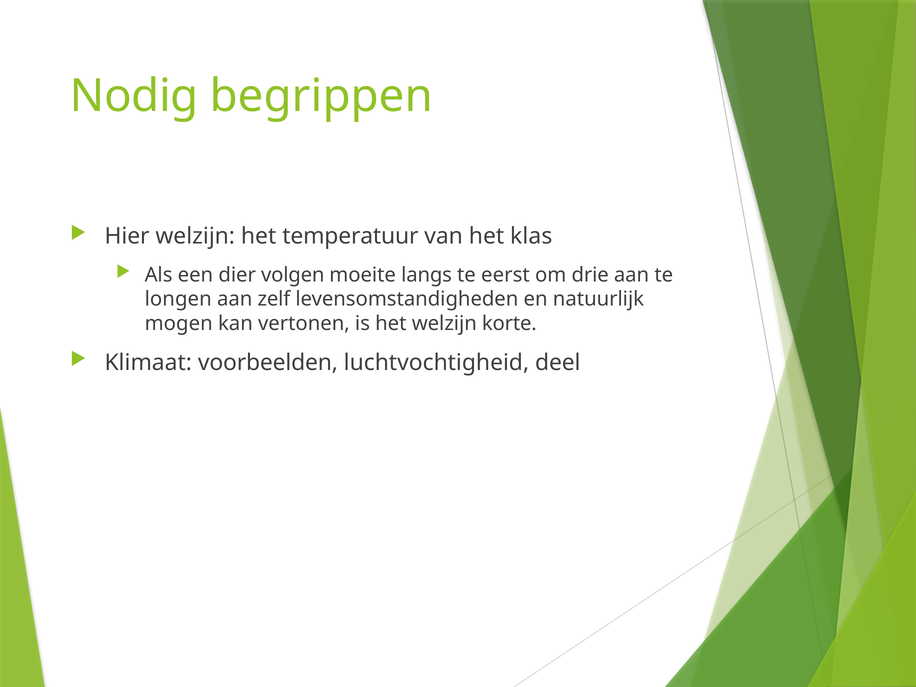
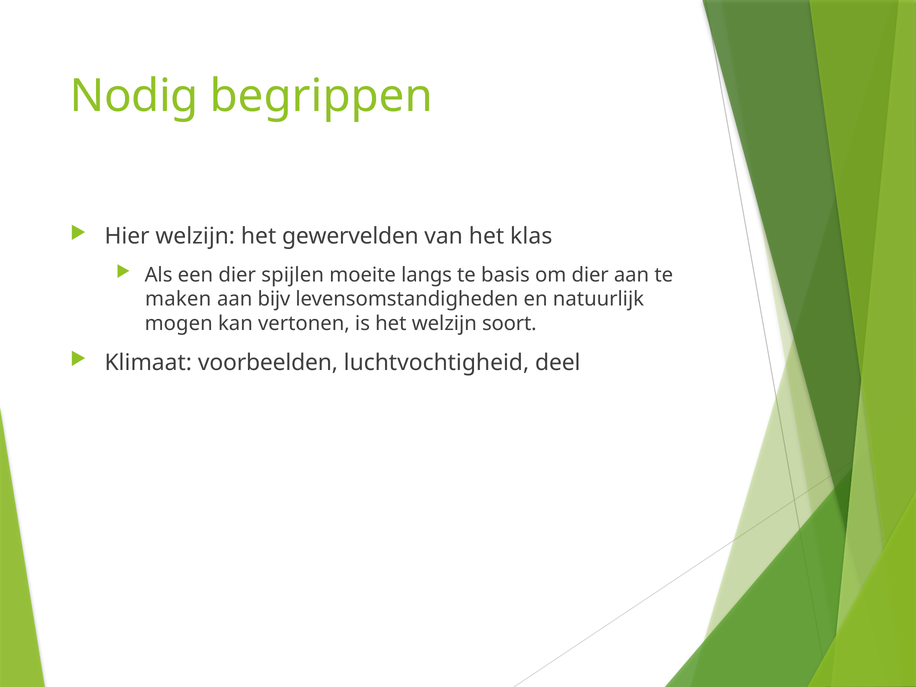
temperatuur: temperatuur -> gewervelden (350, 236)
volgen: volgen -> spijlen (293, 275)
eerst: eerst -> basis (505, 275)
om drie: drie -> dier (590, 275)
longen: longen -> maken (178, 299)
zelf: zelf -> bijv (274, 299)
korte: korte -> soort (509, 324)
